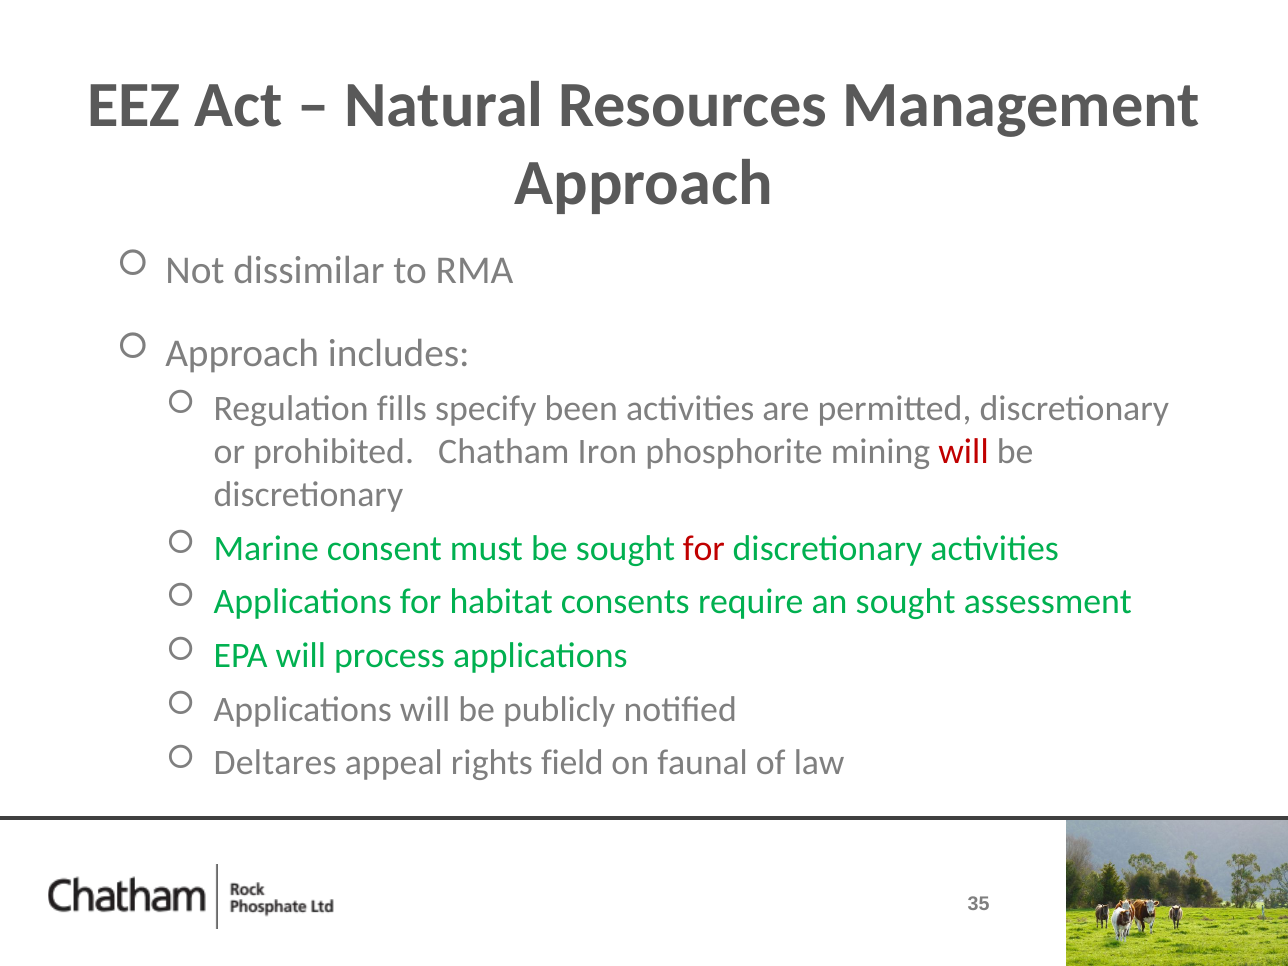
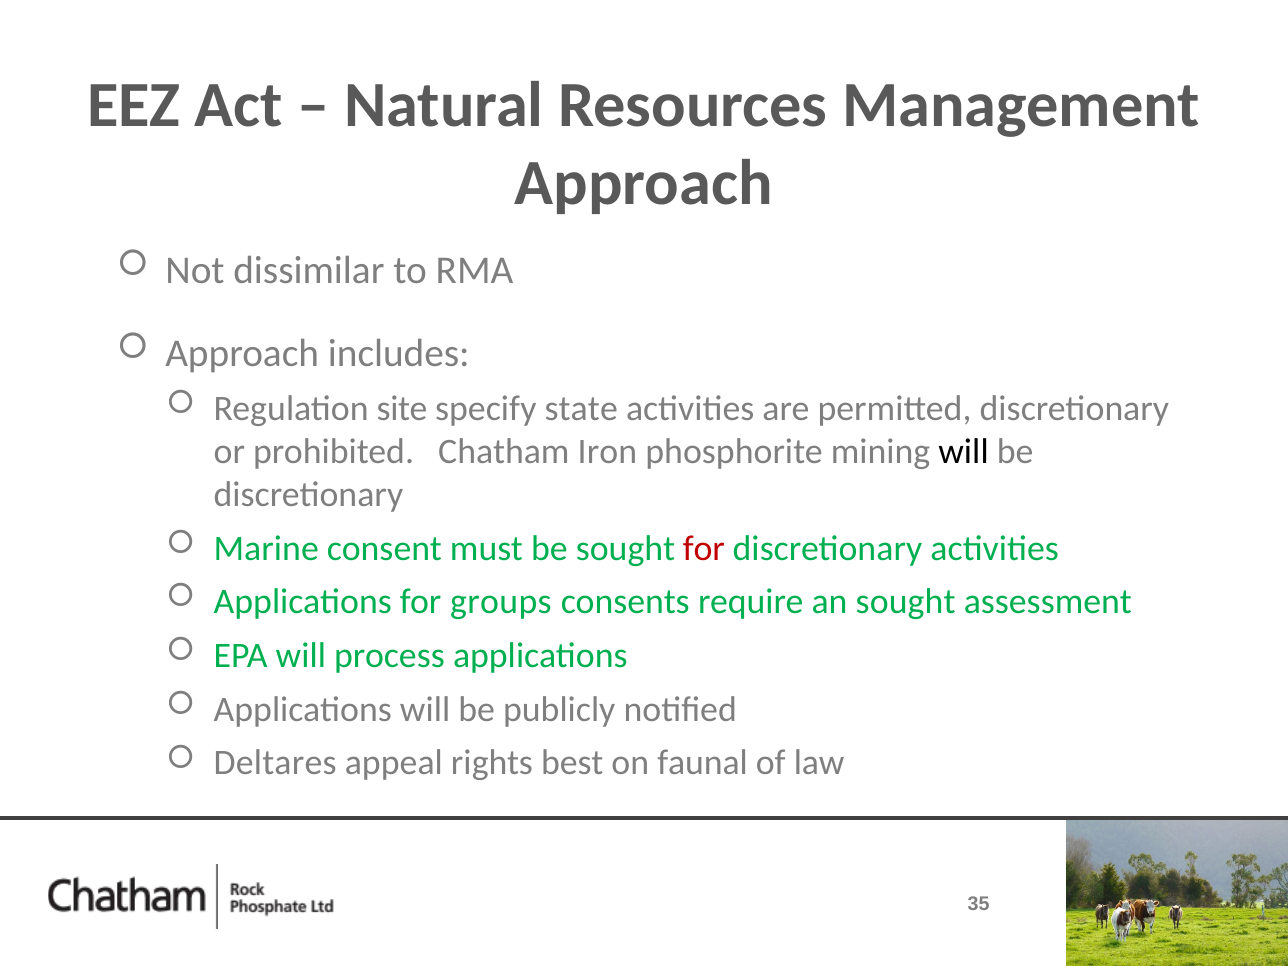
fills: fills -> site (402, 409)
been: been -> state (581, 409)
will colour: red -> black (964, 452)
habitat: habitat -> groups (501, 602)
field: field -> best (572, 763)
